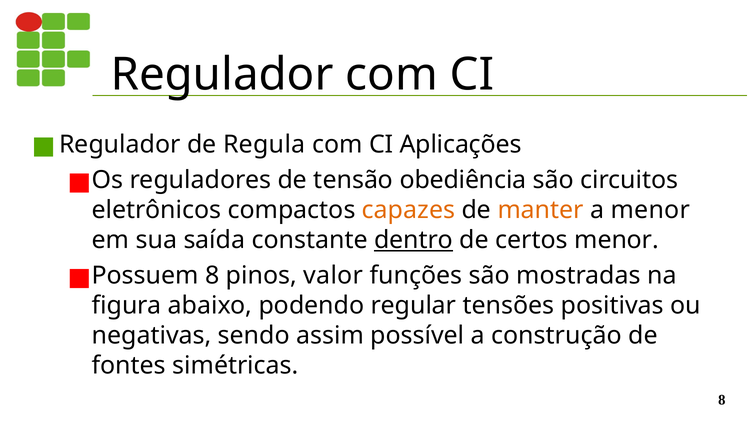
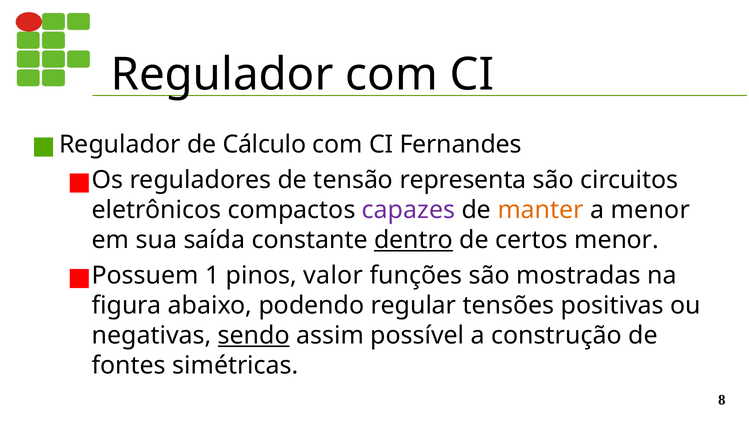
Regula: Regula -> Cálculo (264, 144)
Aplicações: Aplicações -> Fernandes (461, 144)
obediência: obediência -> representa (463, 180)
capazes colour: orange -> purple (409, 210)
Possuem 8: 8 -> 1 (212, 276)
sendo underline: none -> present (254, 336)
